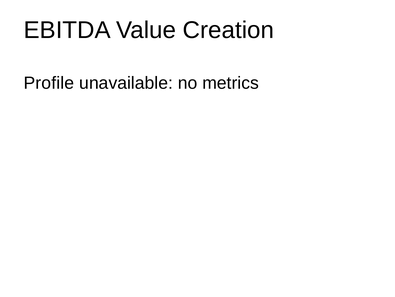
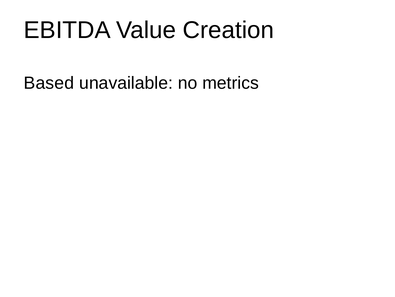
Profile: Profile -> Based (49, 83)
